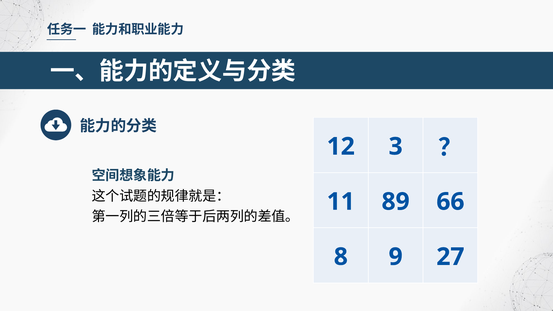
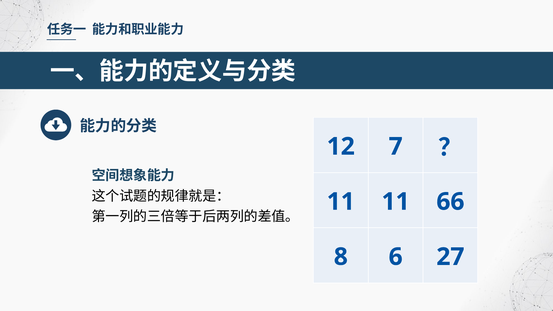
3: 3 -> 7 (396, 147)
11 89: 89 -> 11 (396, 202)
9: 9 -> 6 (396, 257)
